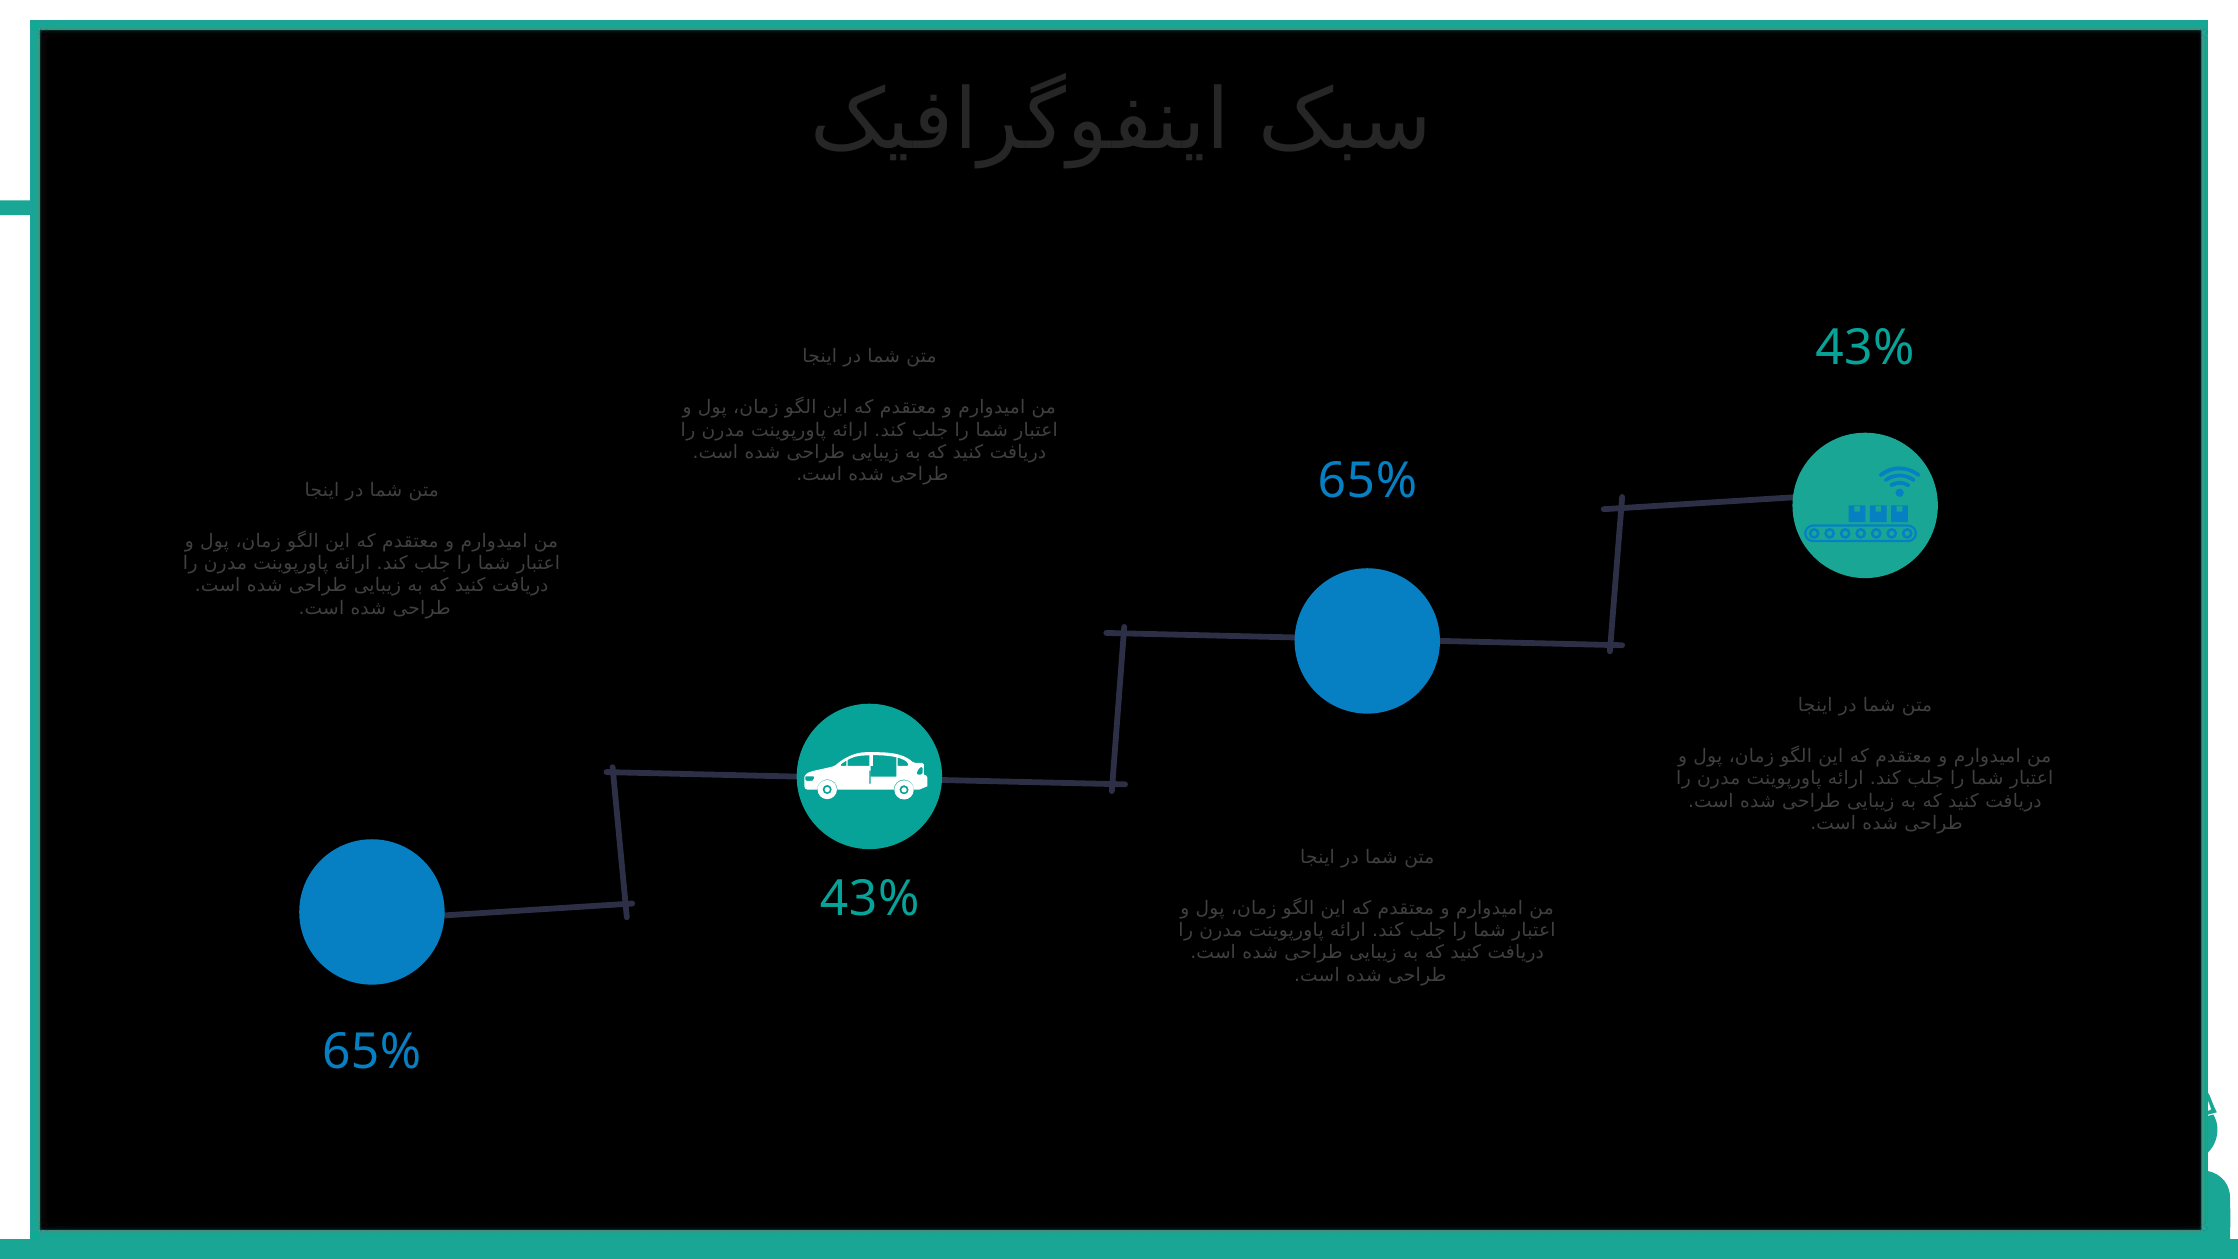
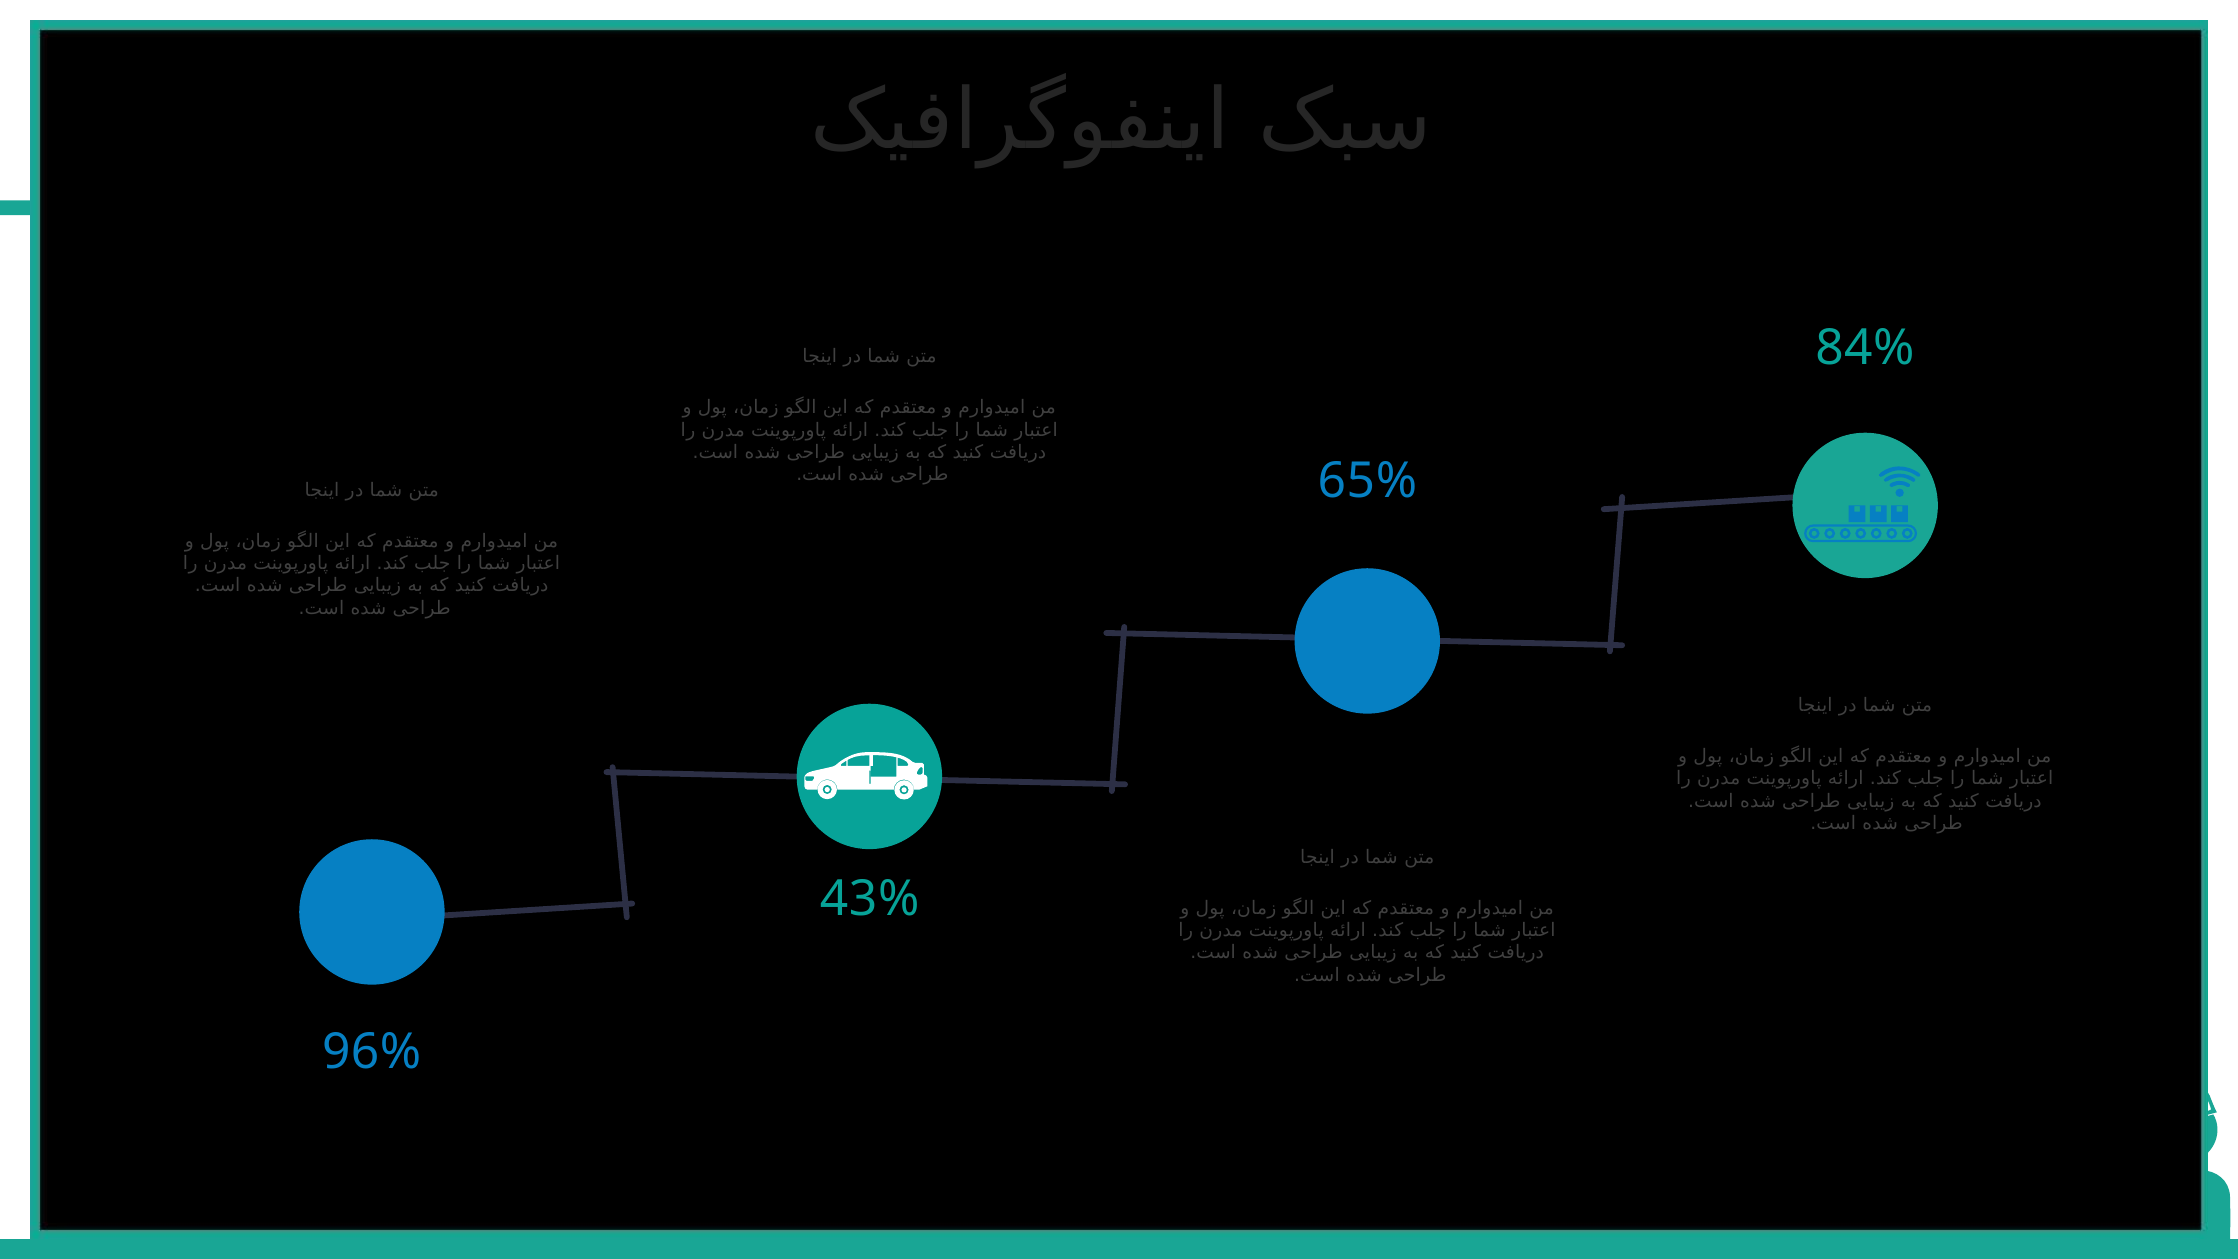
43%: 43% -> 84% (1865, 348)
65%: 65% -> 96% (372, 1052)
